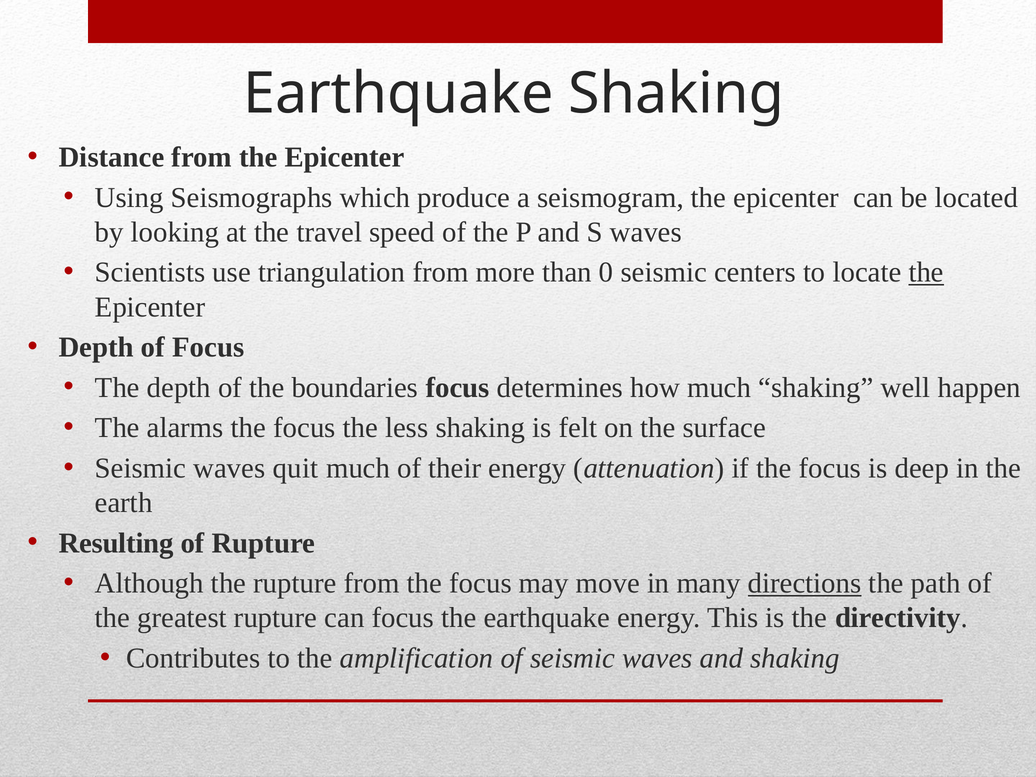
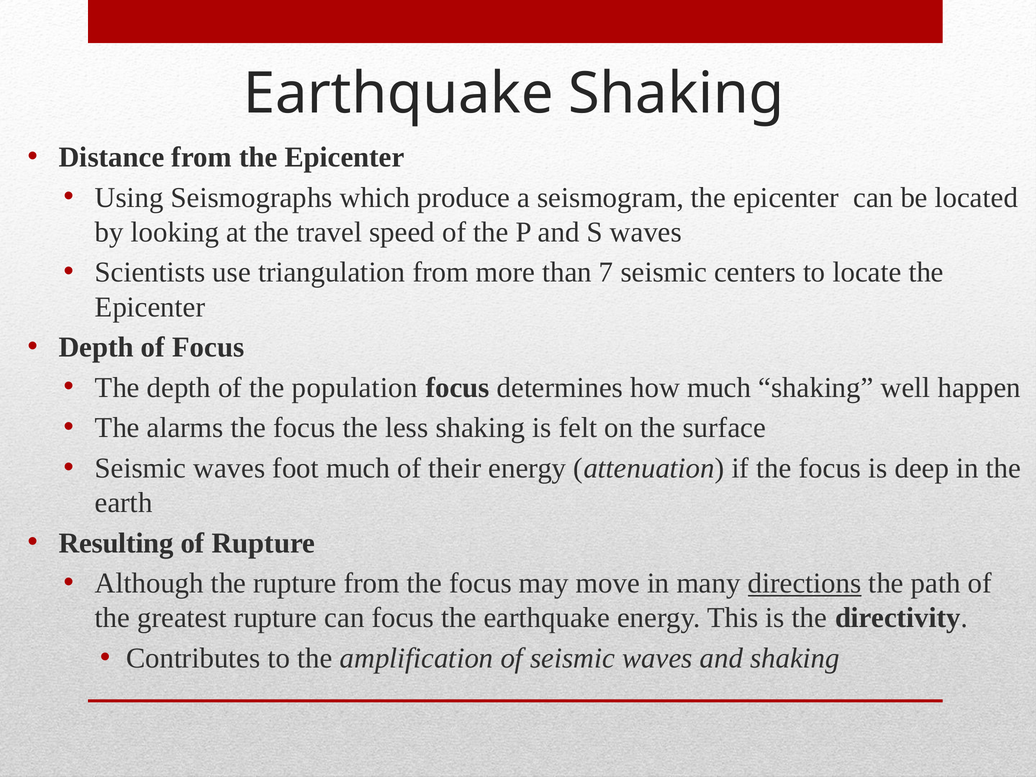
0: 0 -> 7 (606, 272)
the underline: present -> none (926, 272)
boundaries: boundaries -> population (355, 388)
quit: quit -> foot (296, 468)
